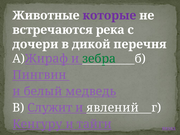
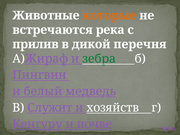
которые colour: purple -> orange (109, 15)
дочери: дочери -> прилив (35, 44)
явлений: явлений -> хозяйств (113, 108)
тайги: тайги -> почве (94, 124)
